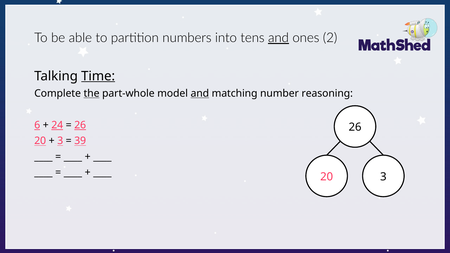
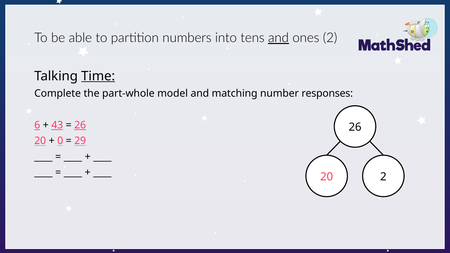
the underline: present -> none (92, 93)
and underline: present -> none (200, 93)
reasoning: reasoning -> responses (327, 93)
24: 24 -> 43 (57, 125)
3: 3 -> 0 (60, 141)
39: 39 -> 29 (80, 141)
20 3: 3 -> 2 (383, 177)
